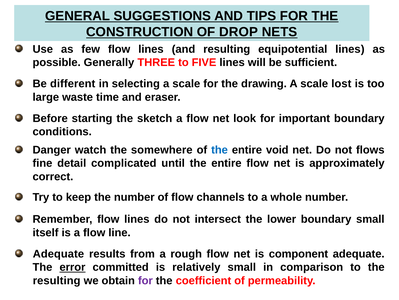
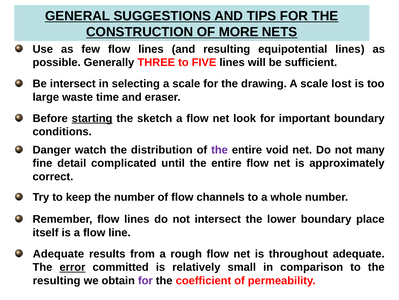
DROP: DROP -> MORE (239, 32)
Be different: different -> intersect (73, 84)
starting underline: none -> present (92, 118)
somewhere: somewhere -> distribution (162, 150)
the colour: blue -> purple (220, 150)
flows: flows -> many (370, 150)
boundary small: small -> place (370, 219)
component: component -> throughout (298, 253)
